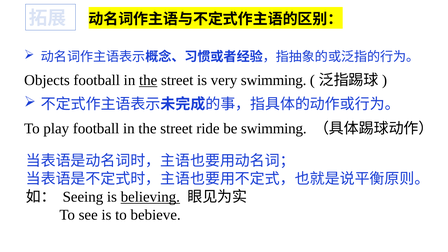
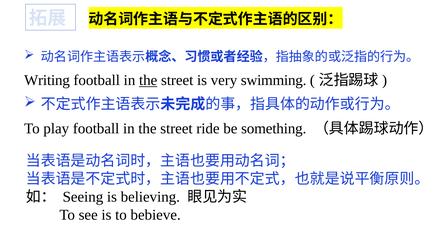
Objects: Objects -> Writing (47, 80)
be swimming: swimming -> something (274, 129)
believing underline: present -> none (150, 197)
